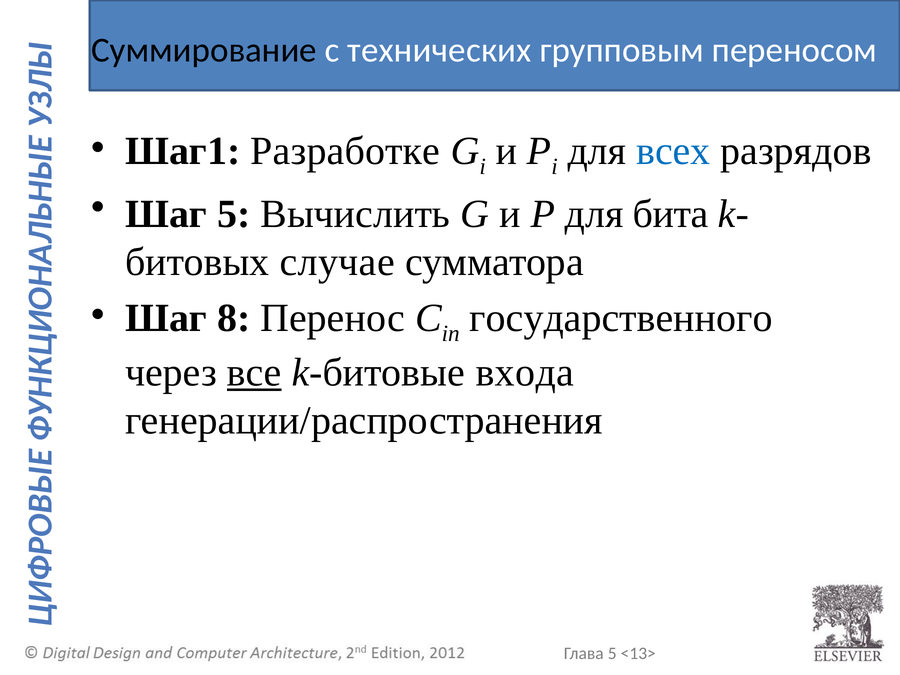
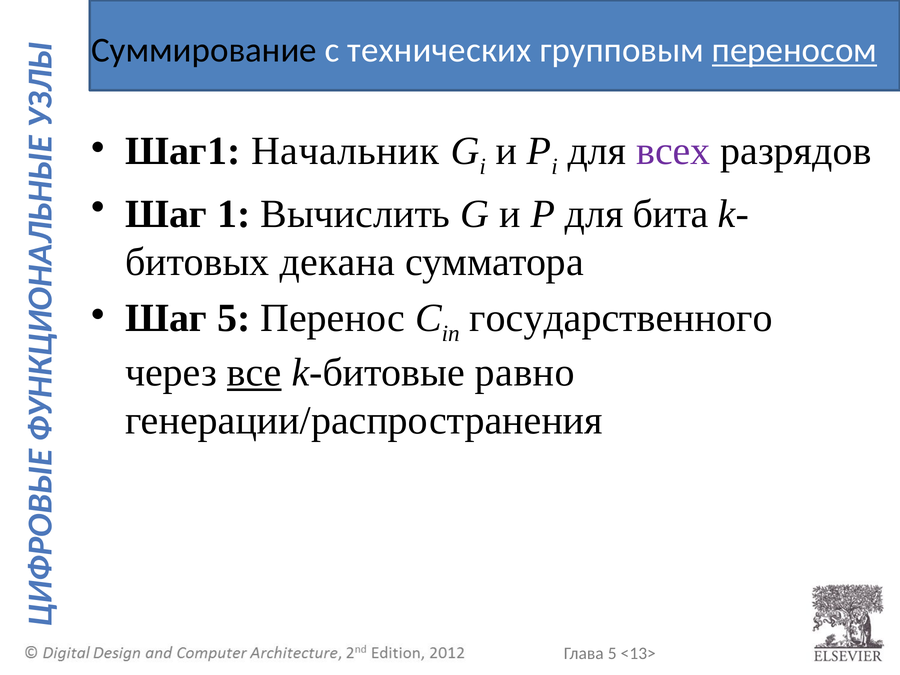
переносом underline: none -> present (794, 50)
Разработке: Разработке -> Начальник (345, 151)
всех colour: blue -> purple (673, 151)
Шаг 5: 5 -> 1 (234, 214)
случае: случае -> декана (337, 262)
Шаг 8: 8 -> 5 (234, 318)
входа: входа -> равно (525, 373)
